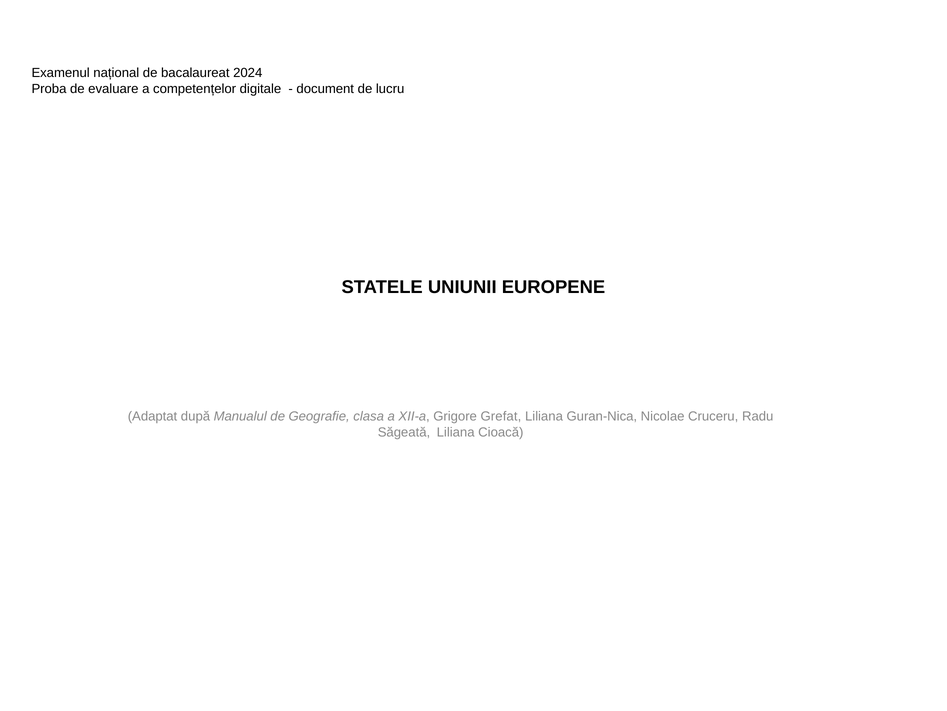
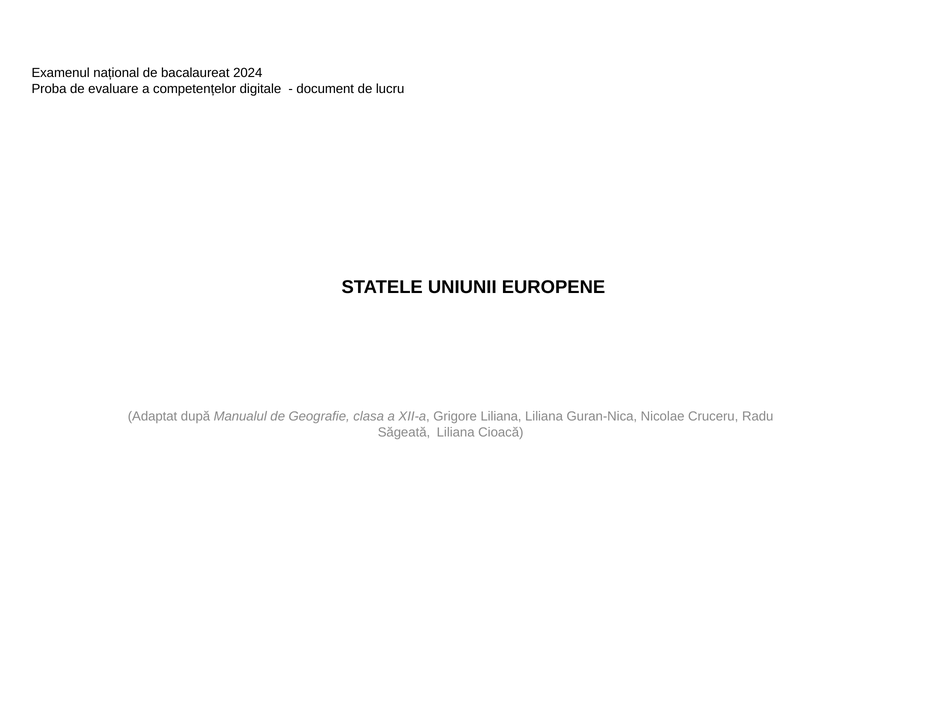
Grigore Grefat: Grefat -> Liliana (501, 416)
